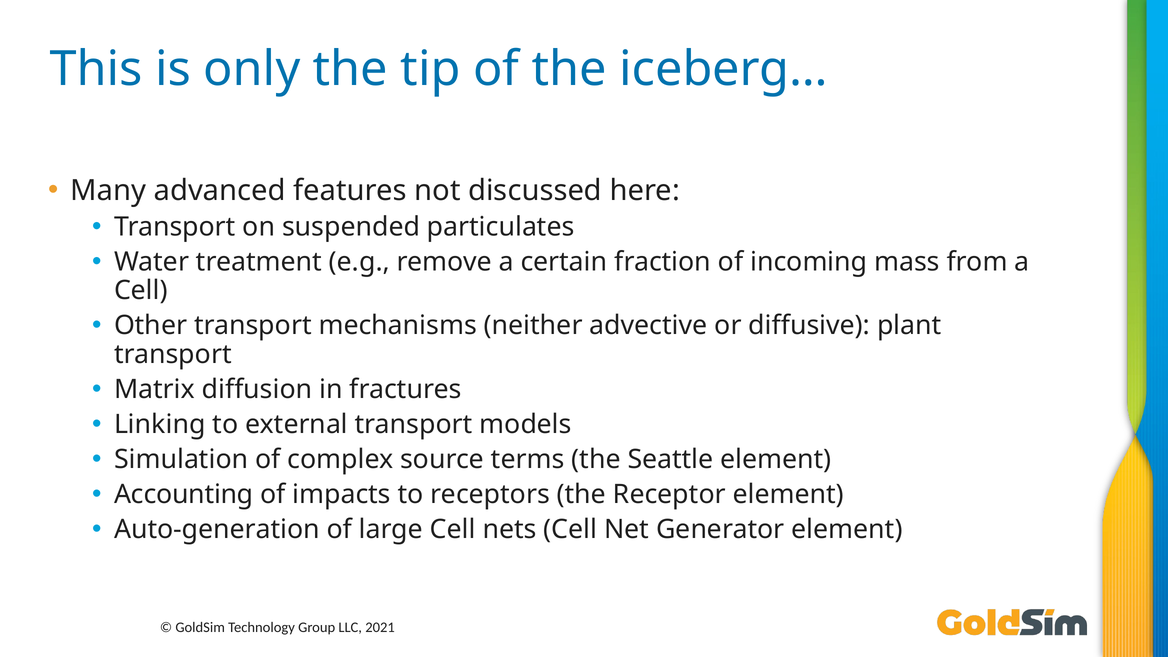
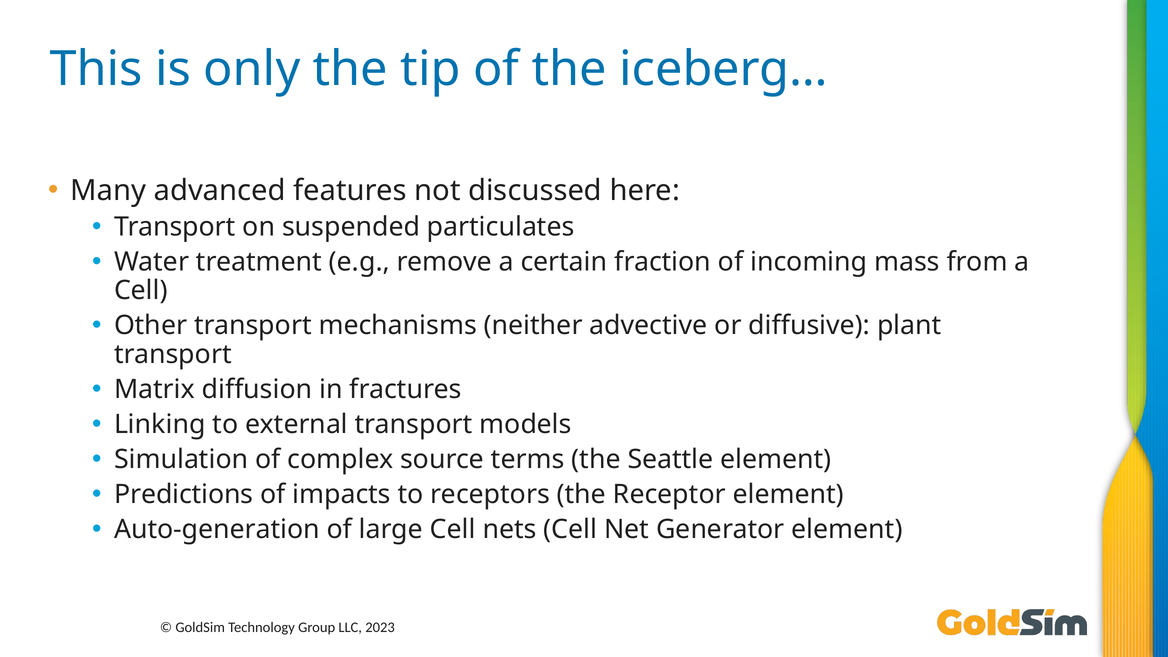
Accounting: Accounting -> Predictions (184, 494)
2021: 2021 -> 2023 (380, 627)
